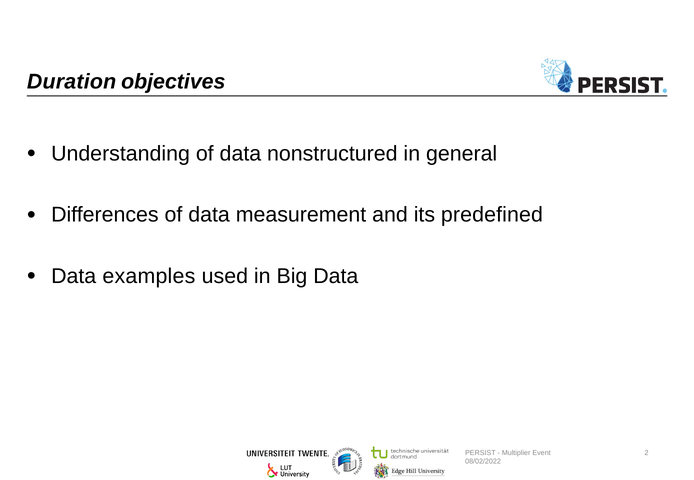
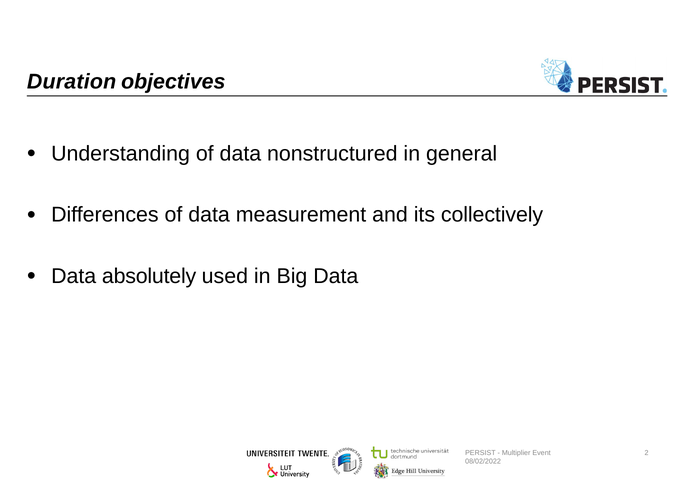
predefined: predefined -> collectively (492, 215)
examples: examples -> absolutely (149, 277)
